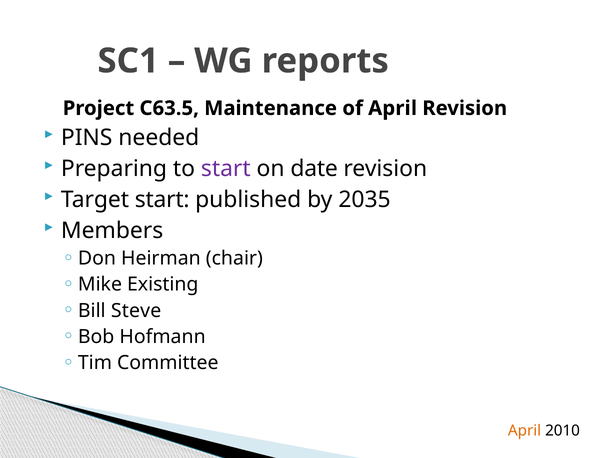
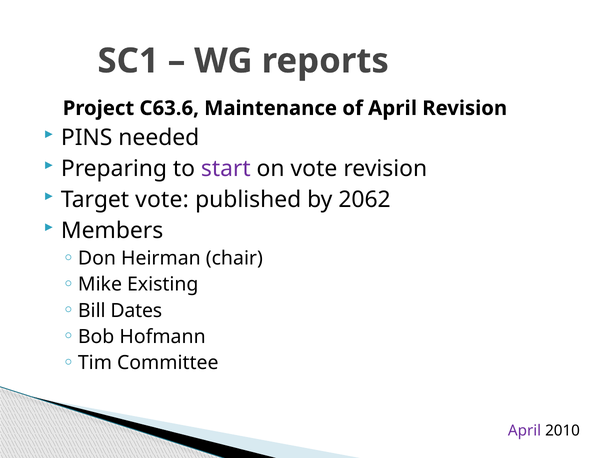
C63.5: C63.5 -> C63.6 (169, 108)
on date: date -> vote (314, 168)
Target start: start -> vote (162, 199)
2035: 2035 -> 2062 (365, 199)
Steve: Steve -> Dates (136, 310)
April colour: orange -> purple (525, 430)
